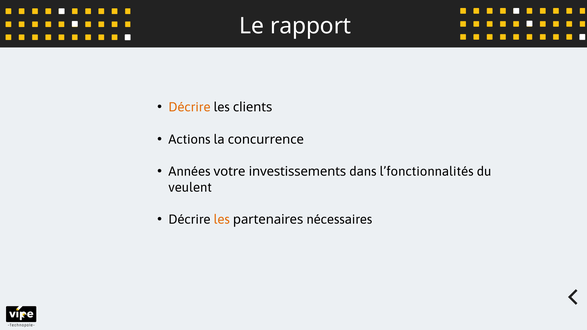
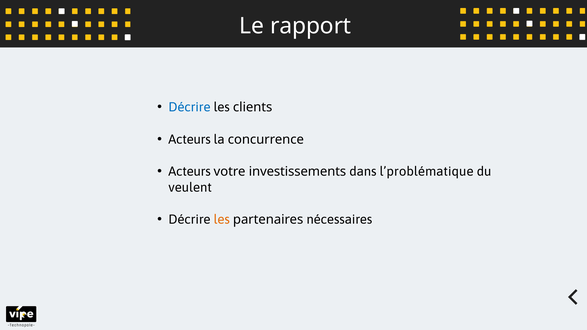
Décrire colour: orange -> blue (189, 107)
Actions: Actions -> Acteurs (190, 139)
Années: Années -> Acteurs (190, 172)
l’fonctionnalités: l’fonctionnalités -> l’problématique (427, 172)
